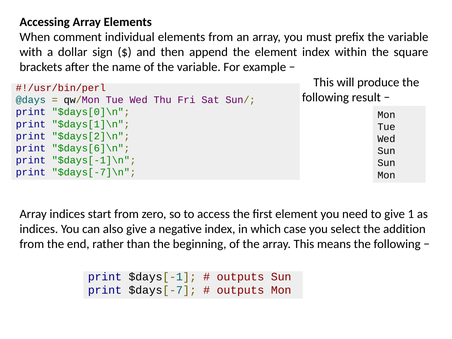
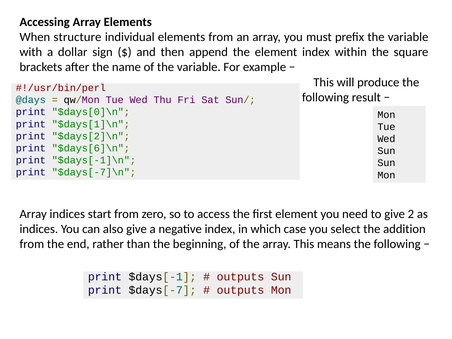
comment: comment -> structure (77, 37)
1: 1 -> 2 (411, 214)
